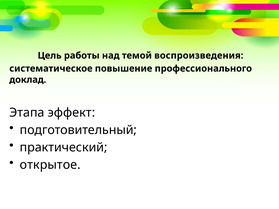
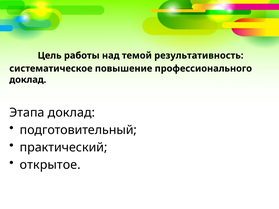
воспроизведения: воспроизведения -> результативность (199, 56)
Этапа эффект: эффект -> доклад (71, 113)
